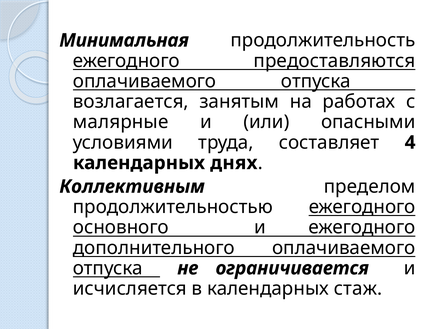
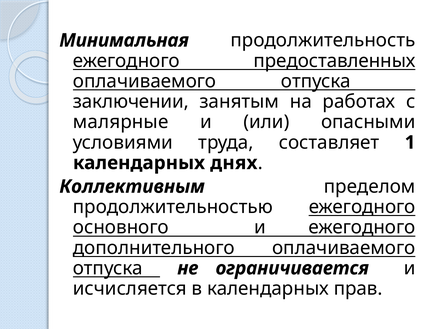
предоставляются: предоставляются -> предоставленных (335, 61)
возлагается: возлагается -> заключении (131, 101)
4: 4 -> 1 (410, 142)
стаж: стаж -> прав (358, 288)
